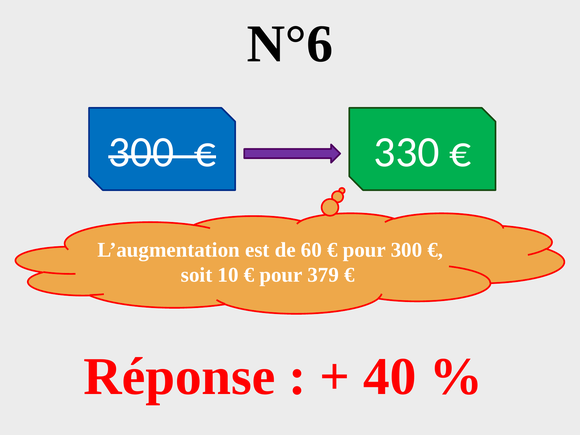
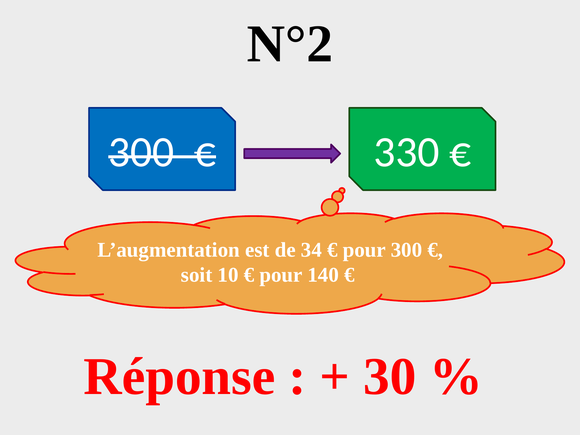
N°6: N°6 -> N°2 (290, 44)
60: 60 -> 34 (311, 250)
379: 379 -> 140 (323, 275)
40: 40 -> 30 (390, 377)
